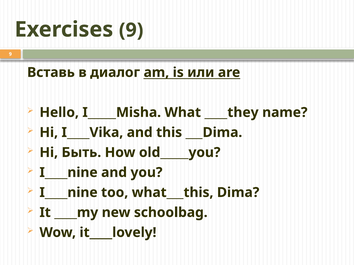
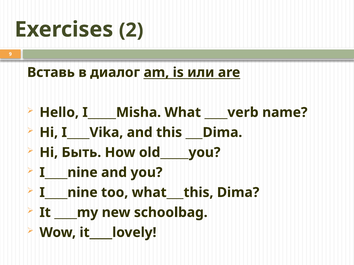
Exercises 9: 9 -> 2 (131, 30)
____they: ____they -> ____verb (232, 113)
